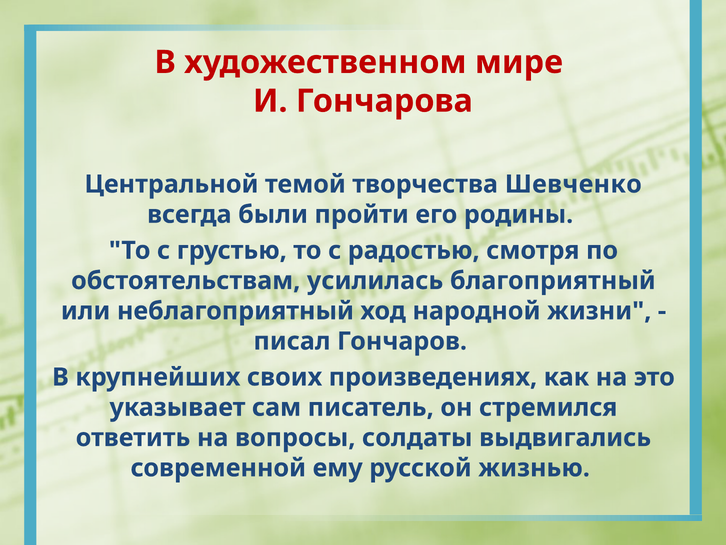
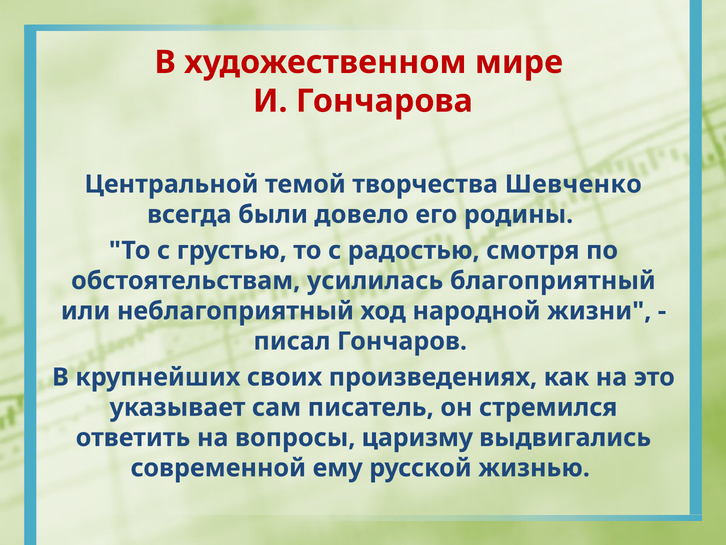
пройти: пройти -> довело (361, 214)
солдаты: солдаты -> царизму (417, 437)
